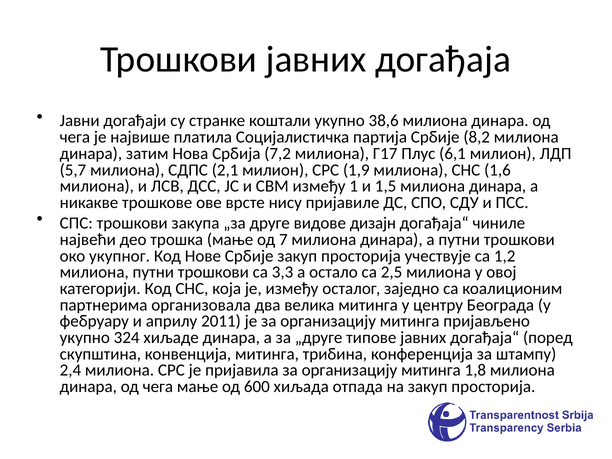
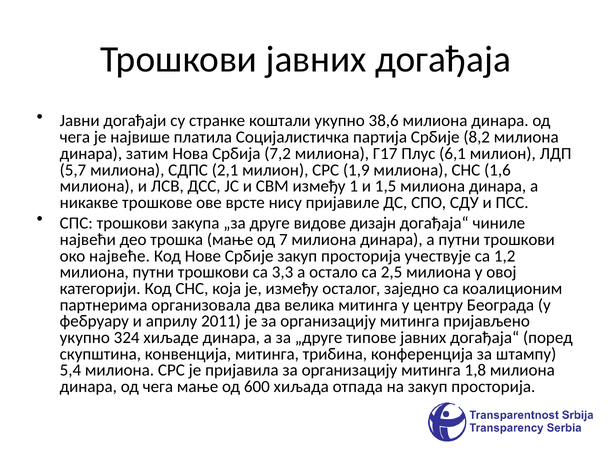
укупног: укупног -> највеће (120, 256)
2,4: 2,4 -> 5,4 (70, 370)
